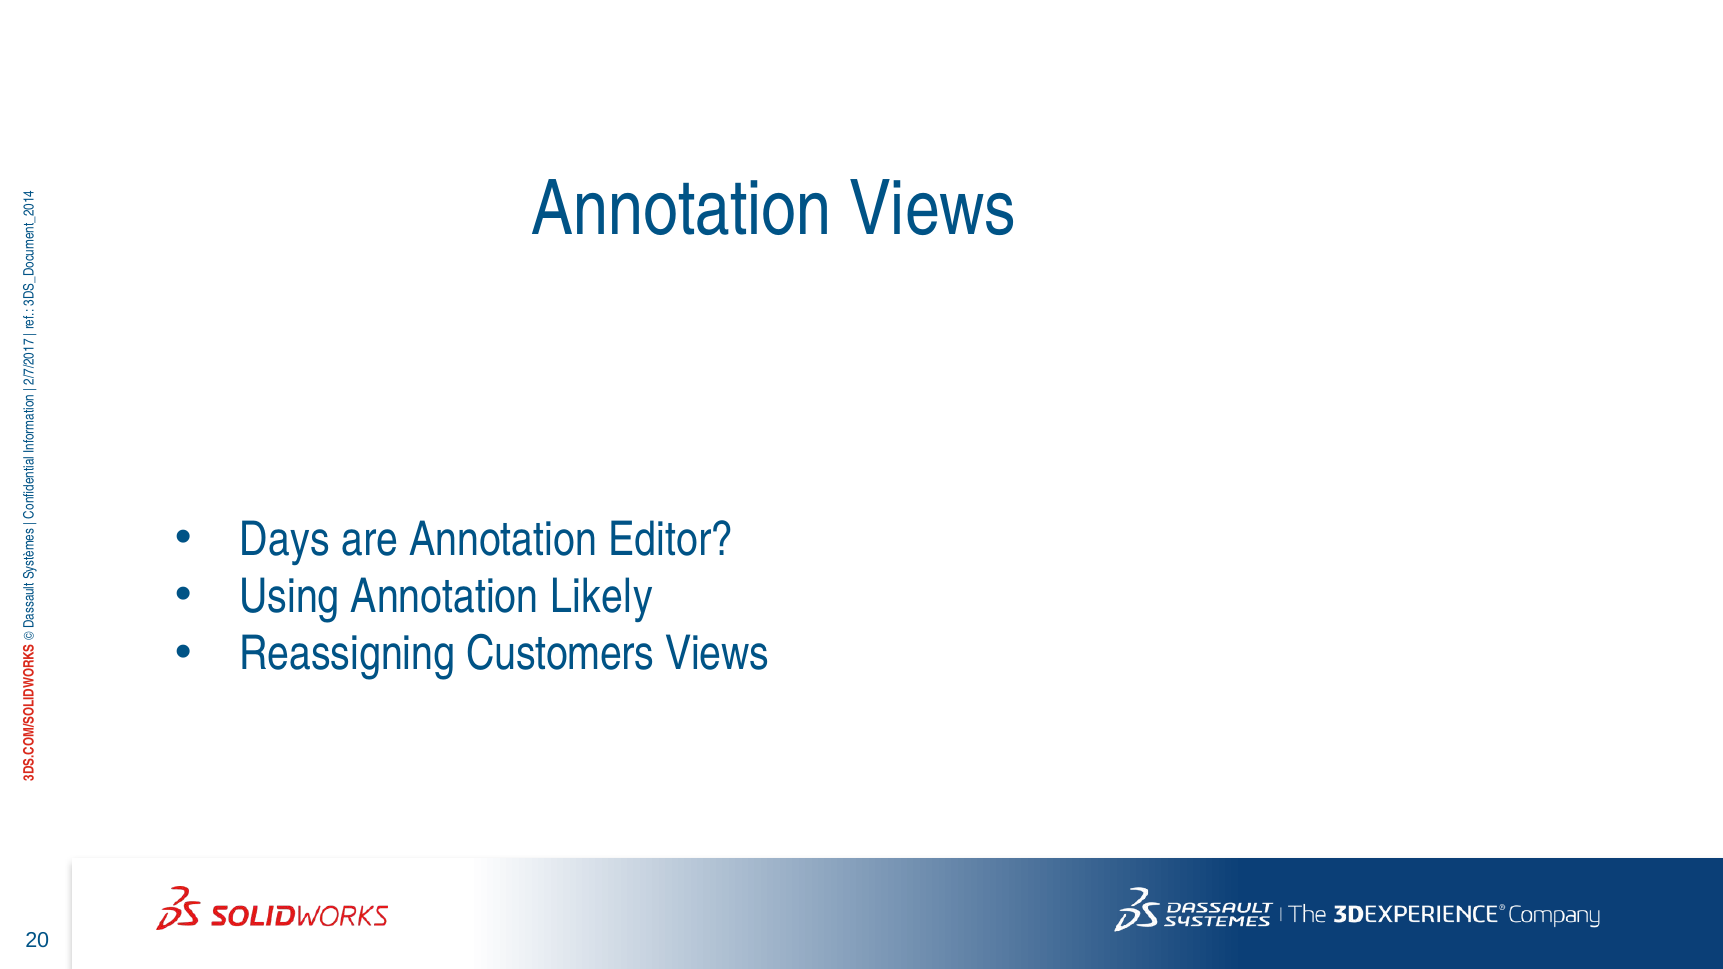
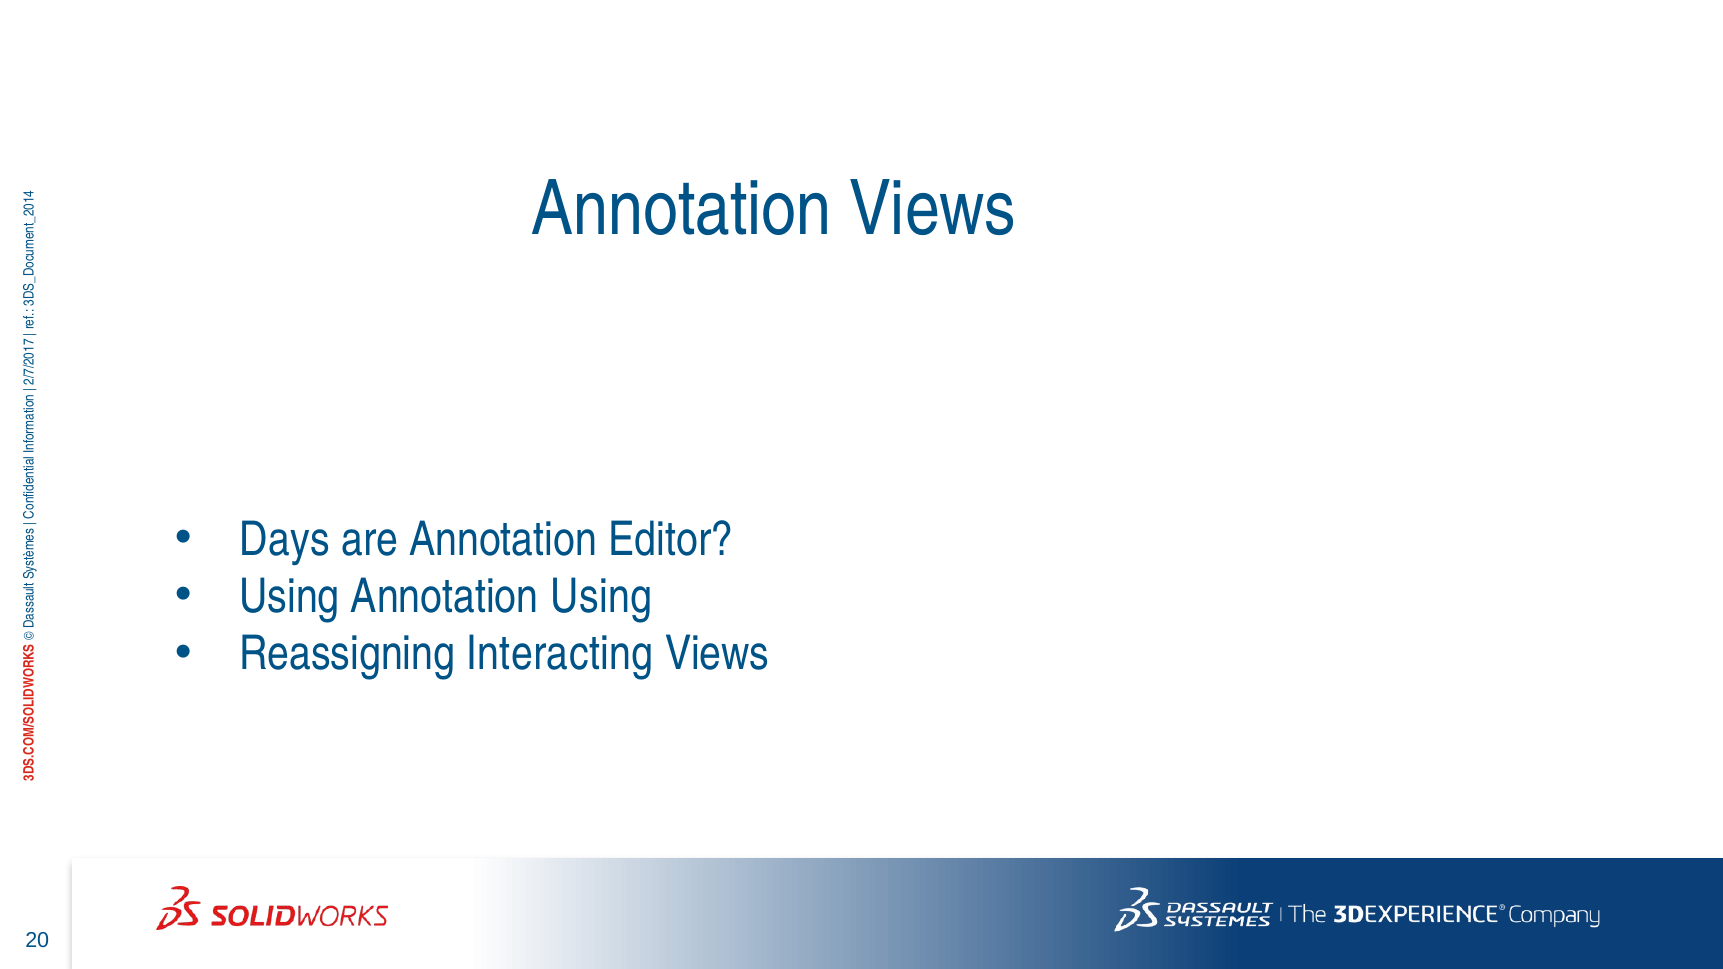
Annotation Likely: Likely -> Using (601, 597)
Customers: Customers -> Interacting (560, 654)
